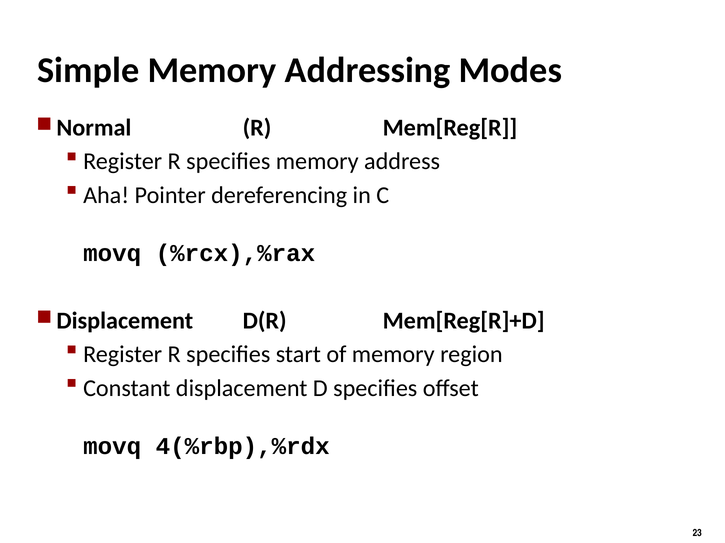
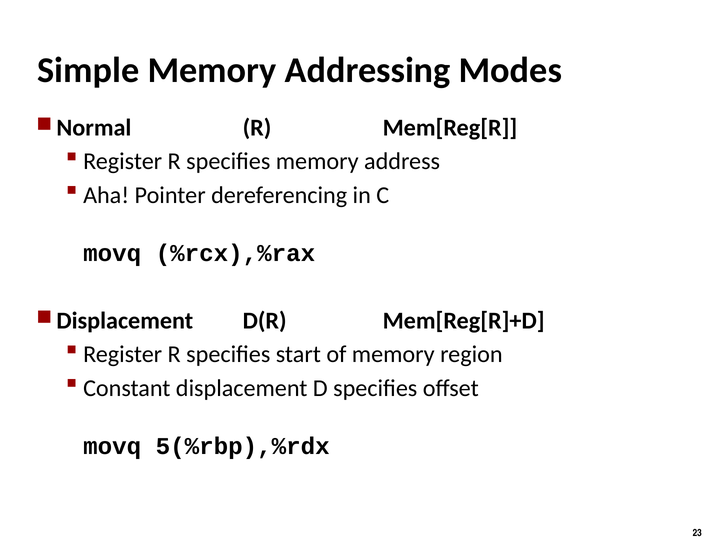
4(%rbp),%rdx: 4(%rbp),%rdx -> 5(%rbp),%rdx (243, 447)
